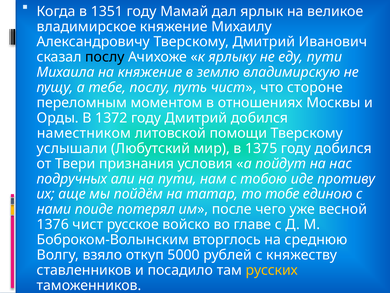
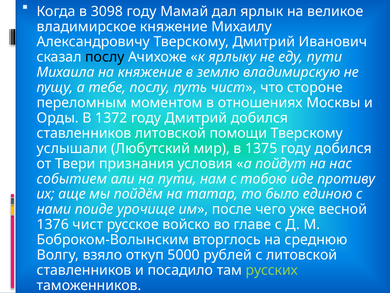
1351: 1351 -> 3098 (107, 11)
наместником: наместником -> ставленников (84, 133)
подручных: подручных -> событием (72, 179)
тобе: тобе -> было (282, 194)
потерял: потерял -> урочище (146, 209)
с княжеству: княжеству -> литовской (302, 255)
русских colour: yellow -> light green (272, 270)
